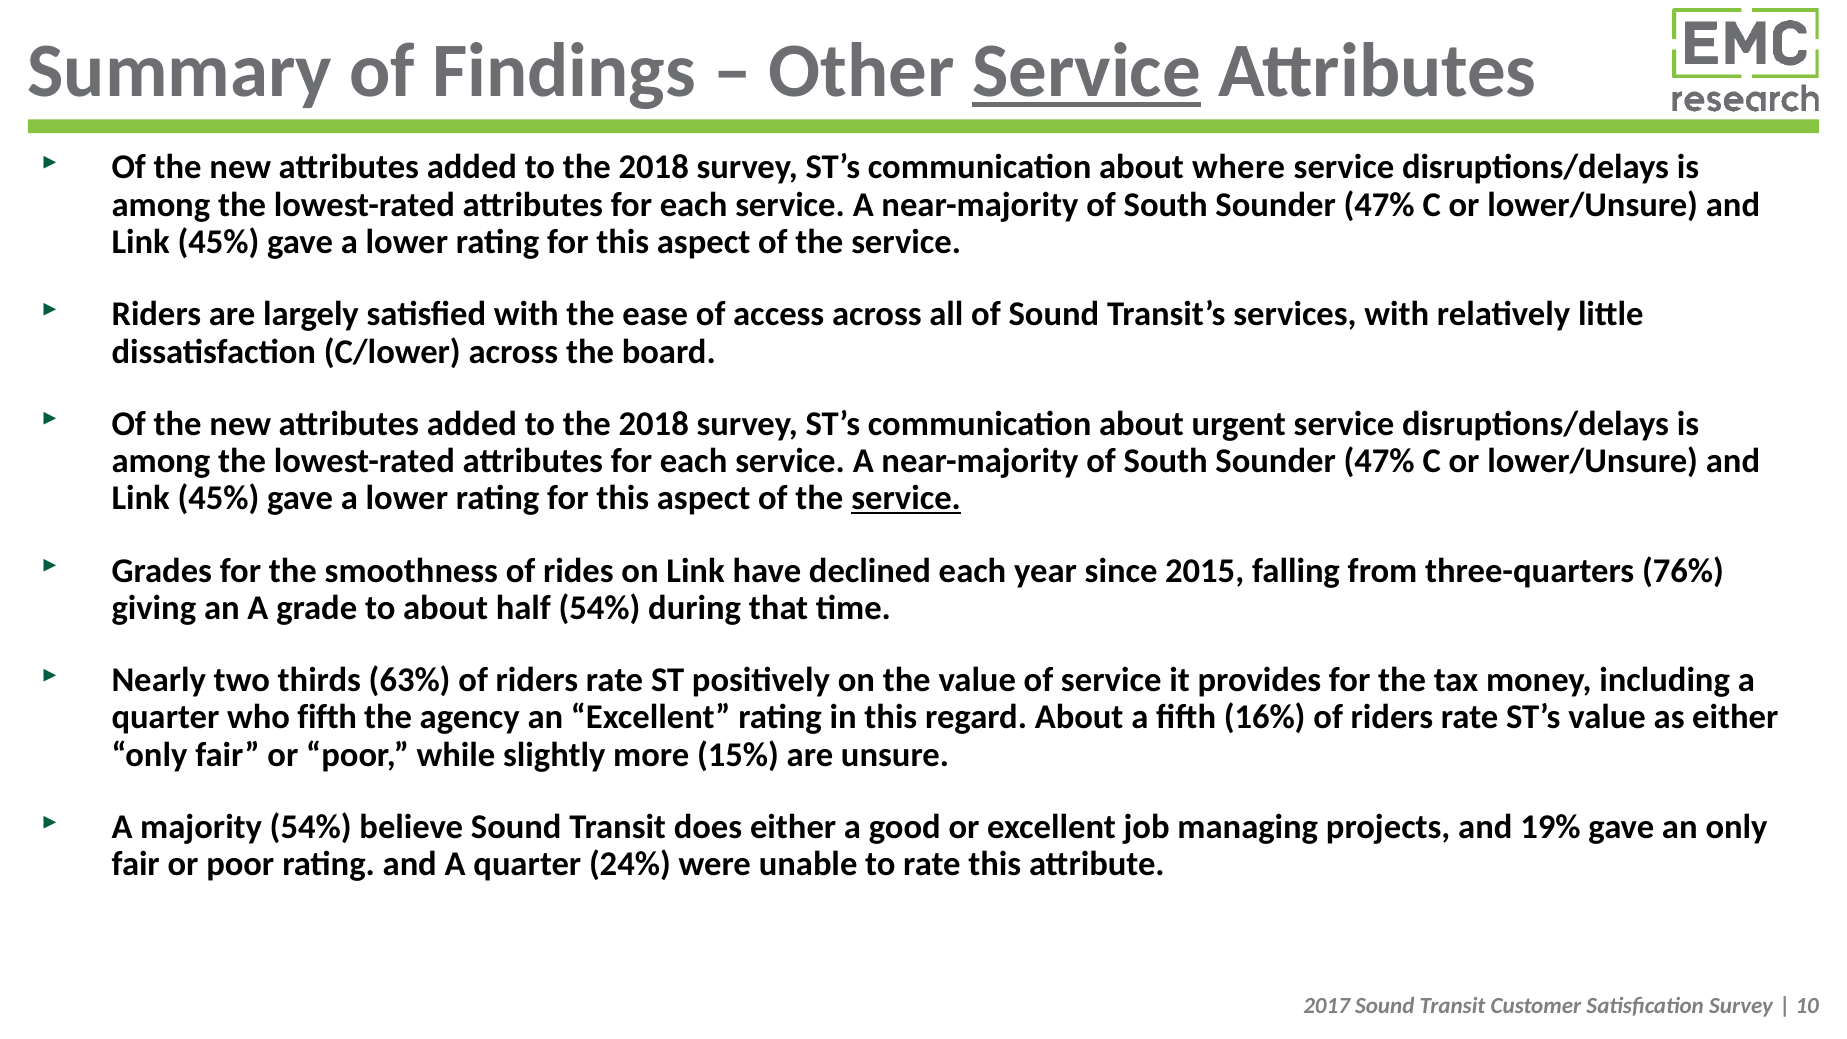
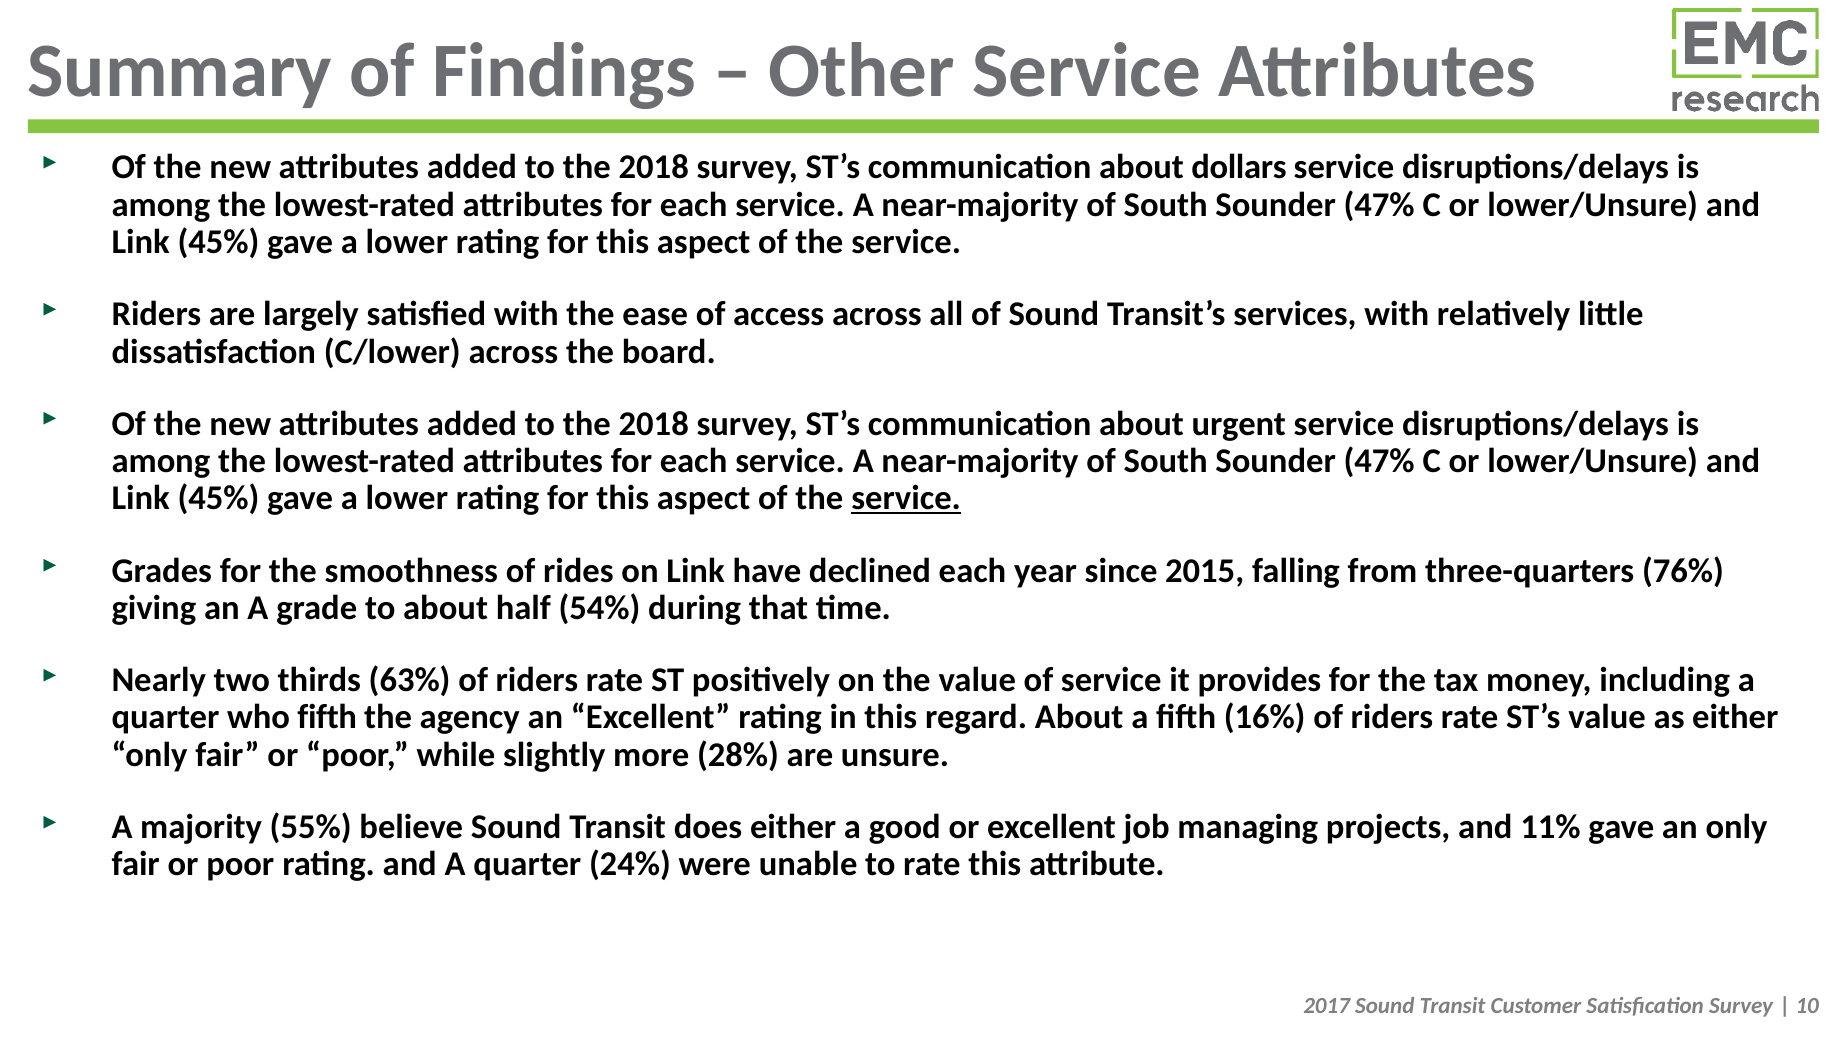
Service underline: present -> none (1086, 71)
where: where -> dollars (1239, 167)
15%: 15% -> 28% (738, 755)
majority 54%: 54% -> 55% (311, 827)
19%: 19% -> 11% (1550, 827)
